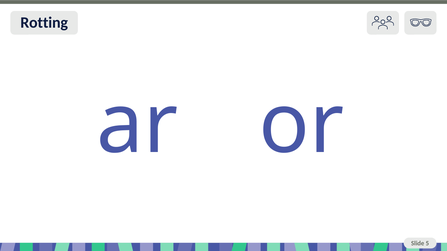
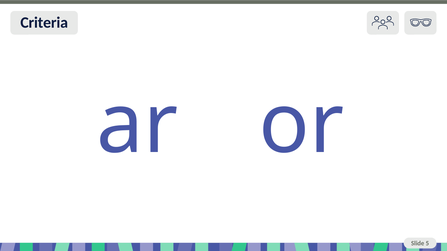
Rotting: Rotting -> Criteria (44, 23)
